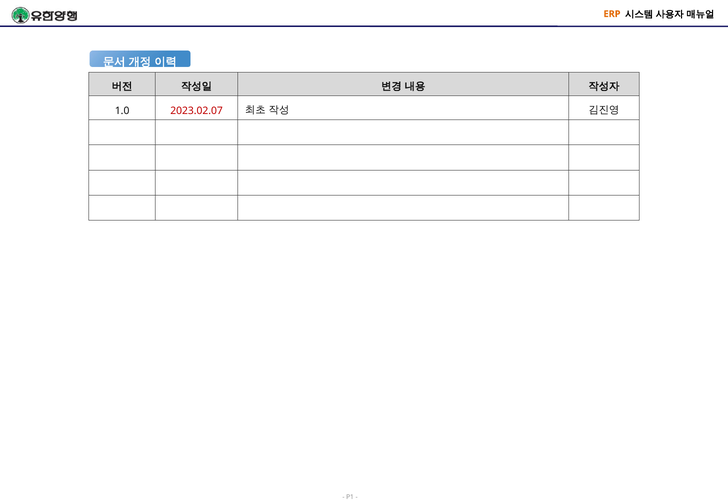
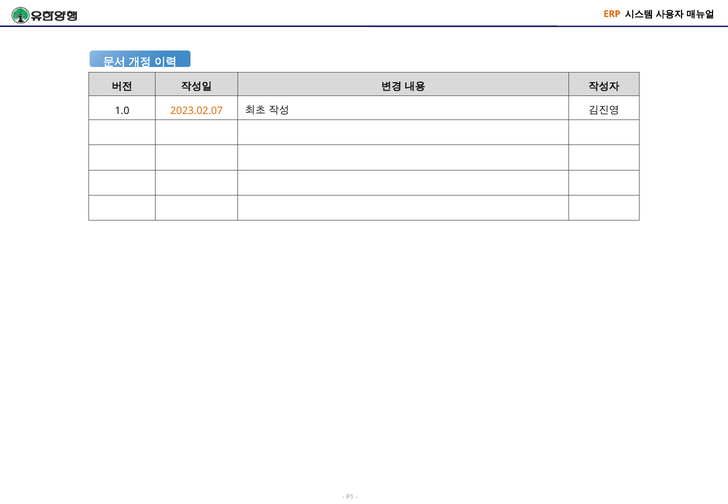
2023.02.07 colour: red -> orange (197, 111)
